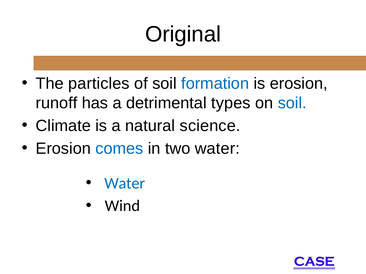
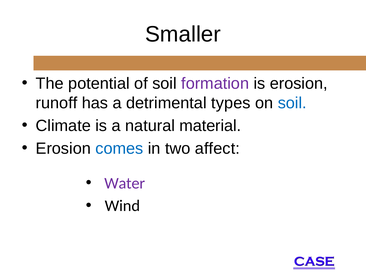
Original: Original -> Smaller (183, 34)
particles: particles -> potential (99, 84)
formation colour: blue -> purple (215, 84)
science: science -> material (210, 126)
two water: water -> affect (217, 149)
Water colour: blue -> purple (125, 183)
